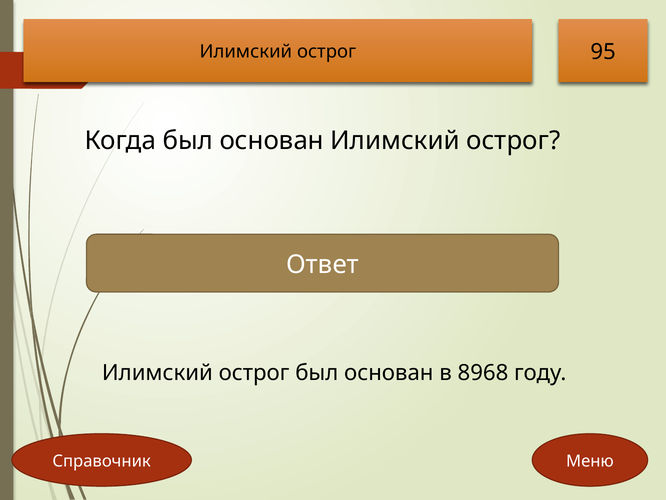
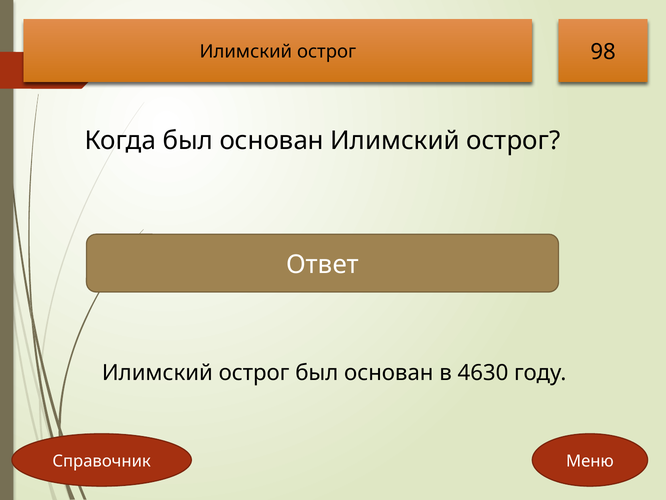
95: 95 -> 98 (603, 52)
8968: 8968 -> 4630 (483, 373)
